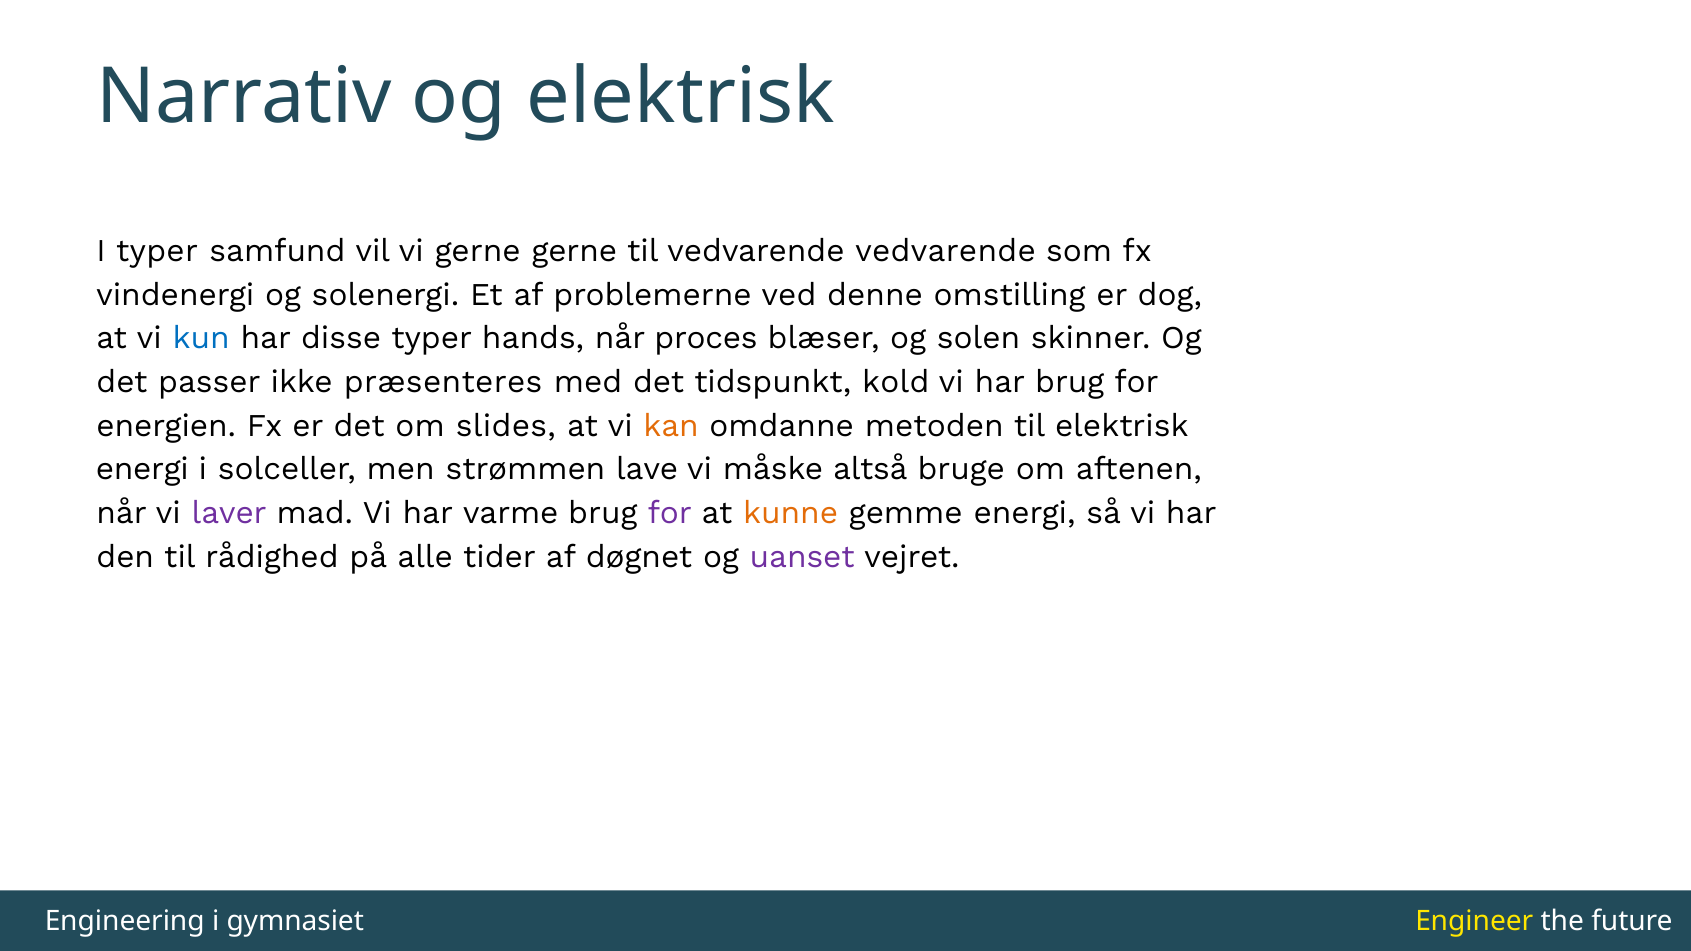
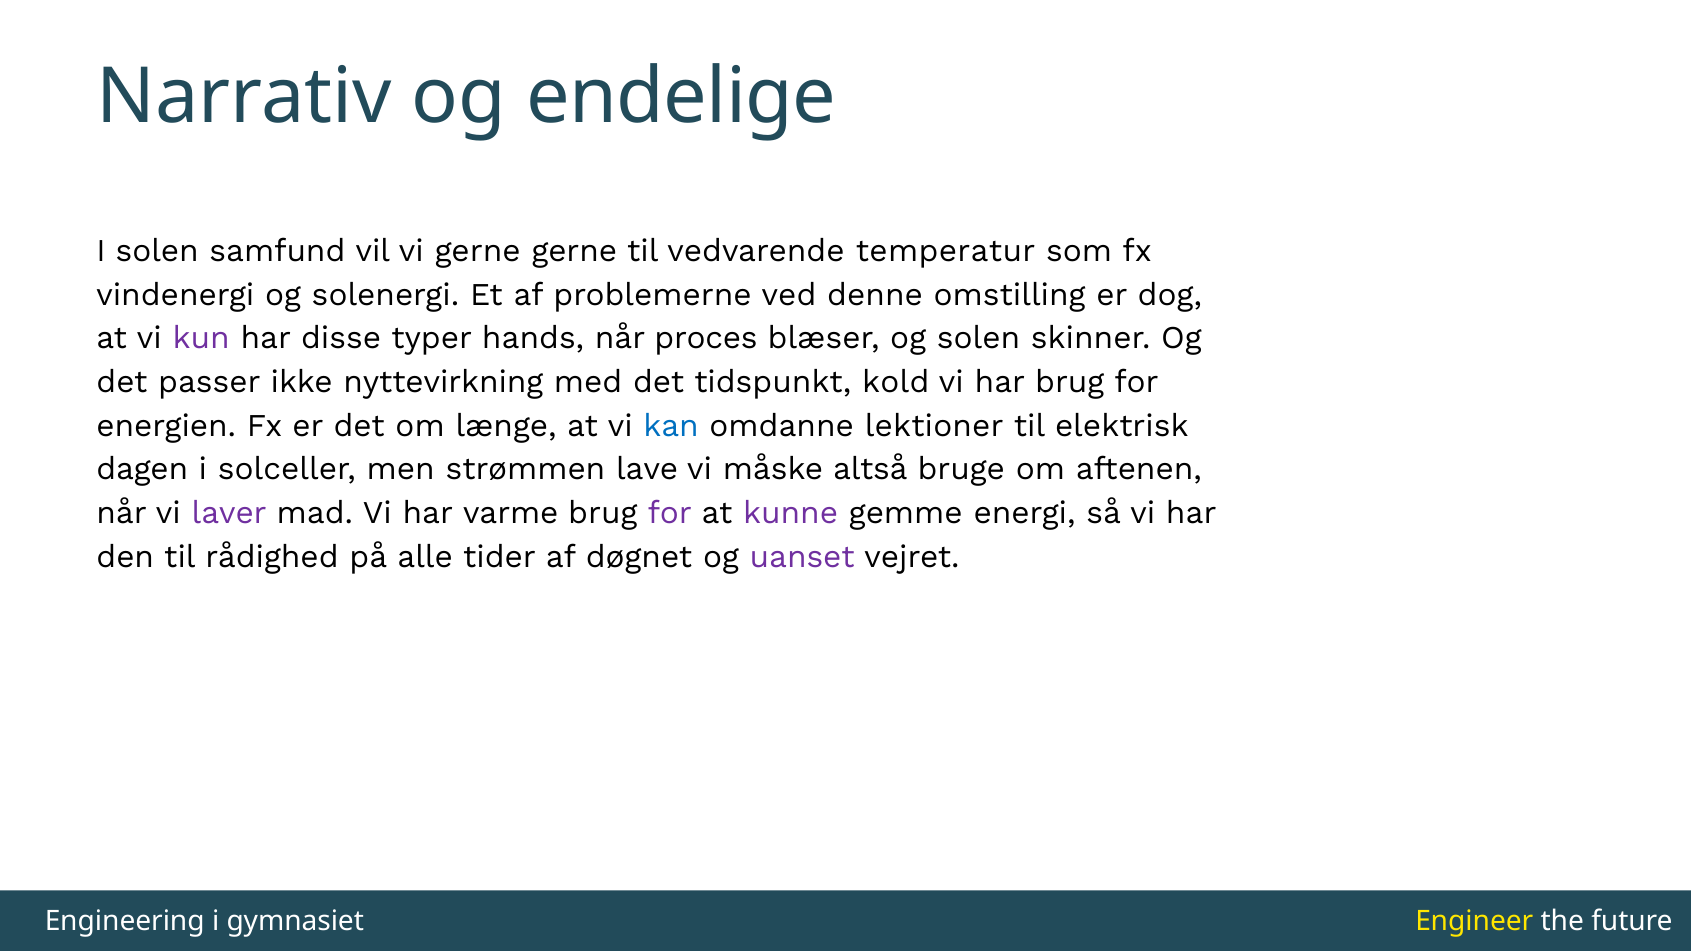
og elektrisk: elektrisk -> endelige (681, 97)
I typer: typer -> solen (157, 251)
vedvarende vedvarende: vedvarende -> temperatur (946, 251)
kun colour: blue -> purple (201, 338)
præsenteres: præsenteres -> nyttevirkning (443, 382)
slides: slides -> længe (506, 426)
kan colour: orange -> blue (671, 426)
metoden: metoden -> lektioner (934, 426)
energi: energi -> dagen (142, 470)
kunne colour: orange -> purple (791, 513)
